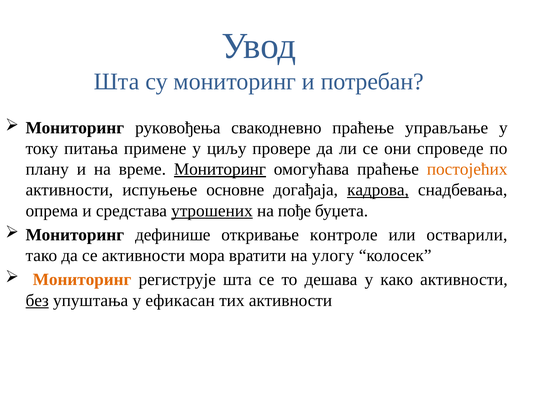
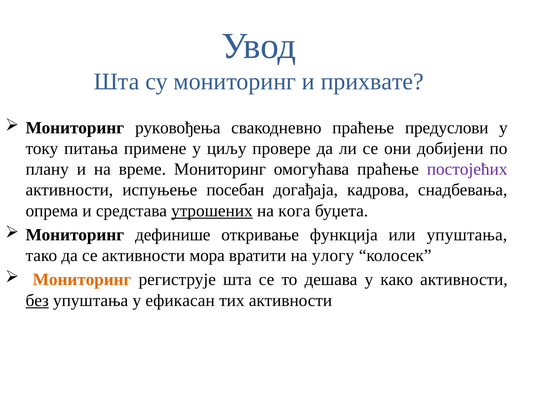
потребан: потребан -> прихвате (372, 82)
управљање: управљање -> предуслови (447, 128)
спроведе: спроведе -> добијени (450, 149)
Мониторинг underline: present -> none (220, 169)
постојећих colour: orange -> purple (467, 169)
основне: основне -> посебан (235, 190)
кадрова underline: present -> none (378, 190)
пође: пође -> кога (294, 211)
контроле: контроле -> функција (344, 235)
или остварили: остварили -> упуштања (467, 235)
